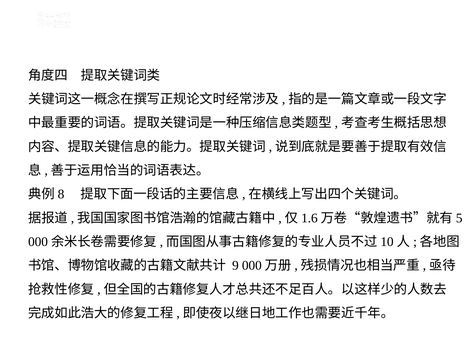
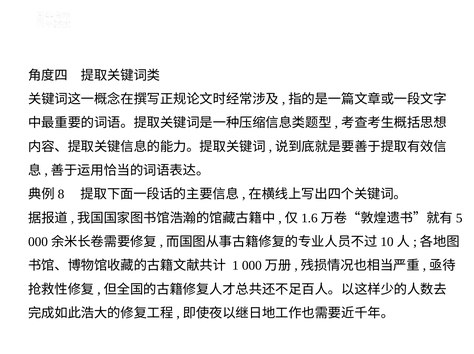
9: 9 -> 1 (235, 266)
